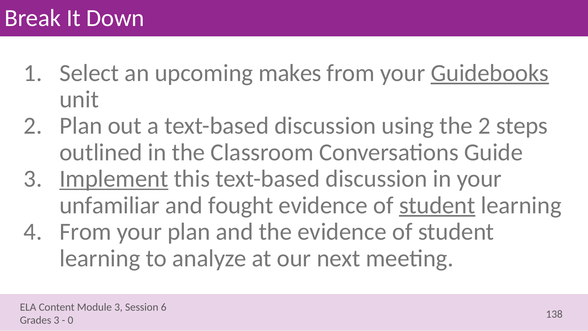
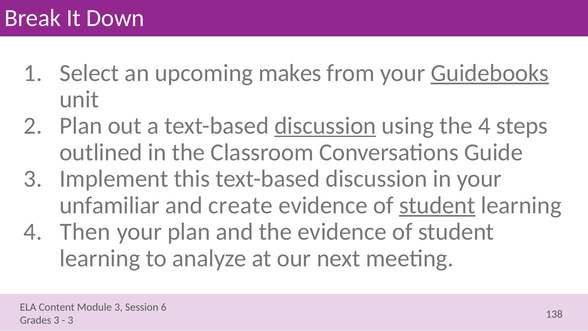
discussion underline: none -> present (325, 126)
the 2: 2 -> 4 (485, 126)
Implement underline: present -> none (114, 179)
fought: fought -> create (240, 205)
From: From -> Then (85, 232)
0: 0 -> 3 (70, 320)
